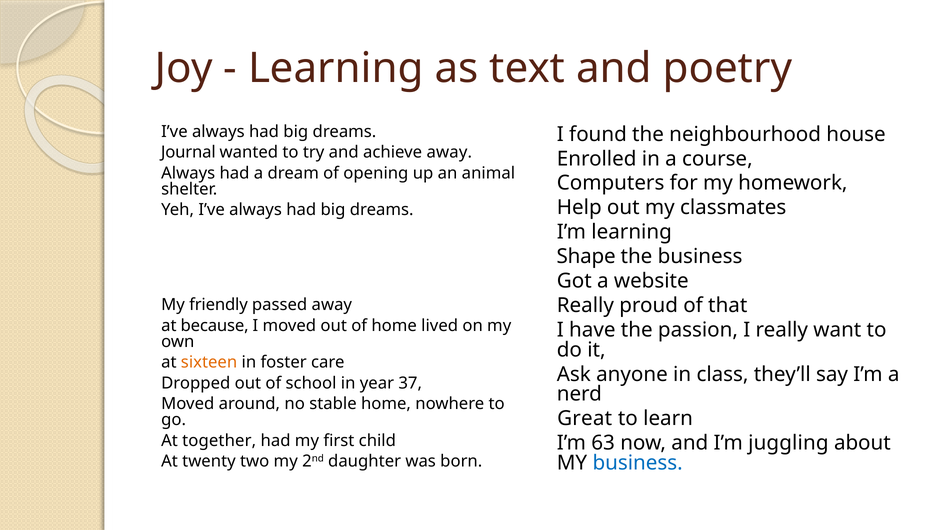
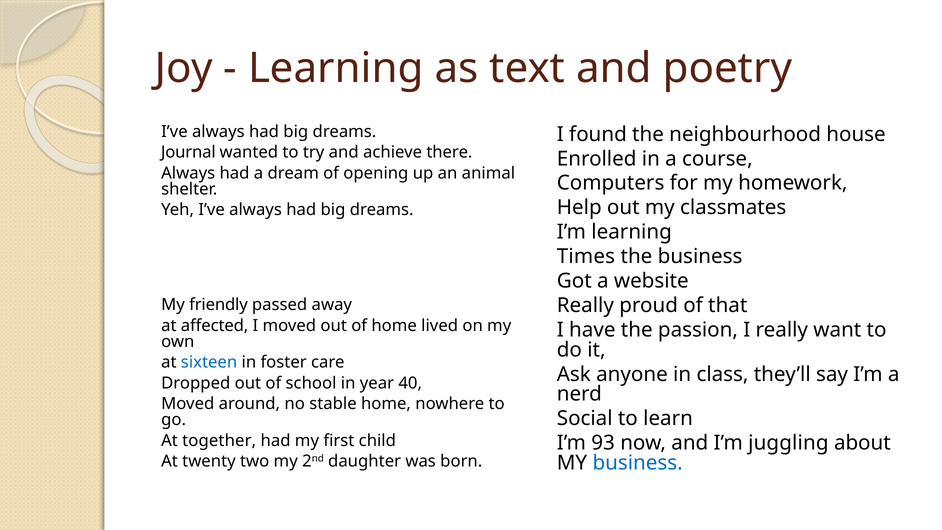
achieve away: away -> there (449, 152)
Shape: Shape -> Times (586, 257)
because: because -> affected (215, 326)
sixteen colour: orange -> blue (209, 362)
37: 37 -> 40 (410, 383)
Great: Great -> Social (585, 419)
63: 63 -> 93 (603, 443)
